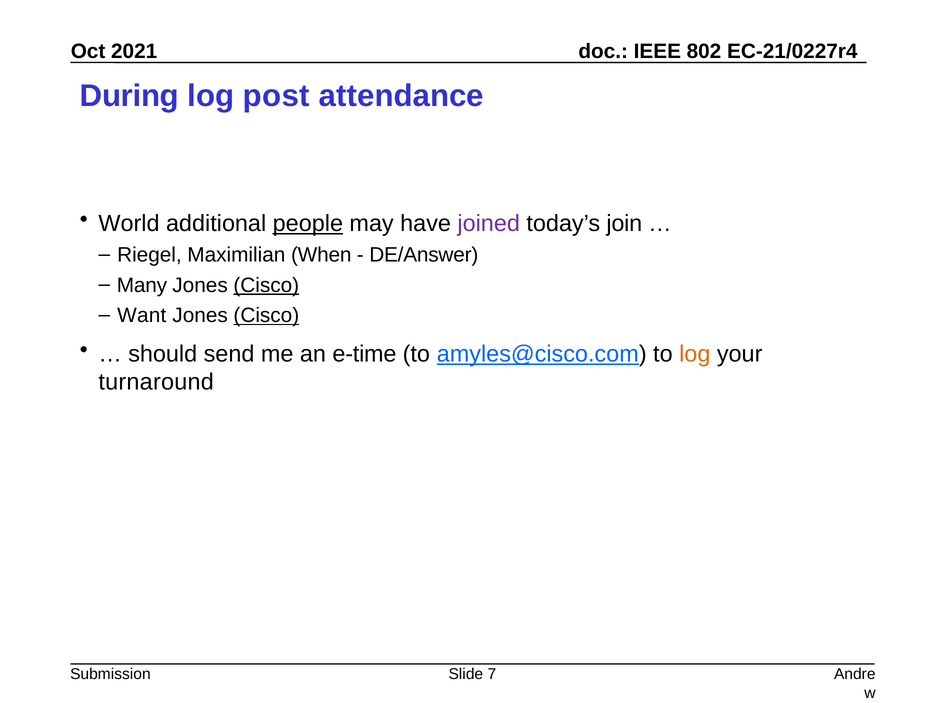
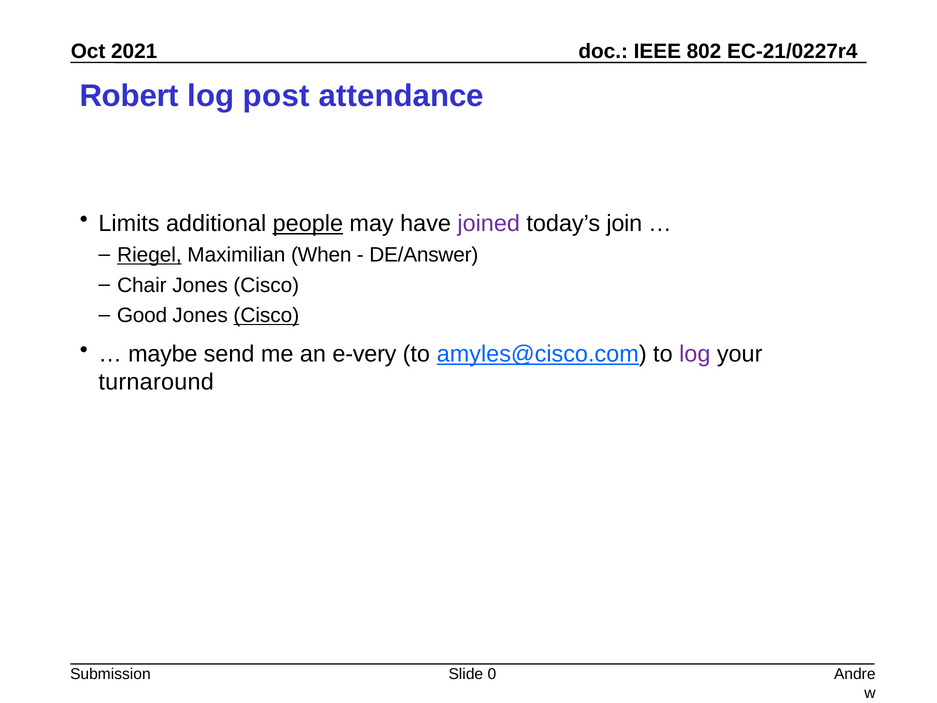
During: During -> Robert (129, 96)
World: World -> Limits (129, 223)
Riegel underline: none -> present (149, 255)
Many: Many -> Chair (142, 285)
Cisco underline: present -> none (266, 285)
Want: Want -> Good (142, 315)
should: should -> maybe (163, 354)
e-time: e-time -> e-very (364, 354)
log colour: orange -> purple (695, 354)
7: 7 -> 0 (492, 674)
